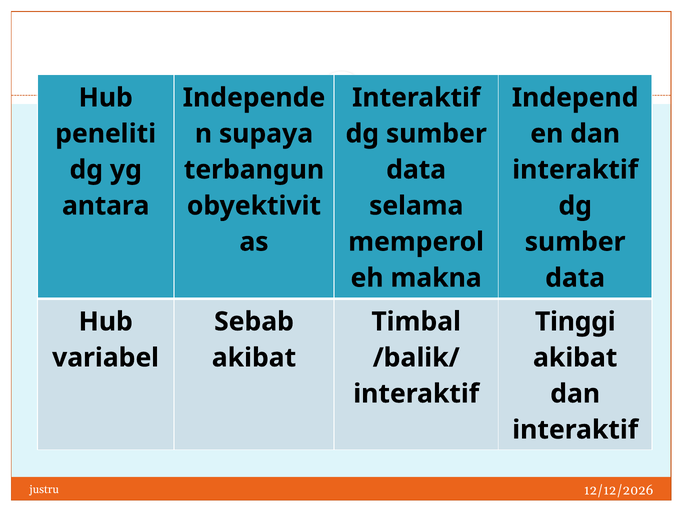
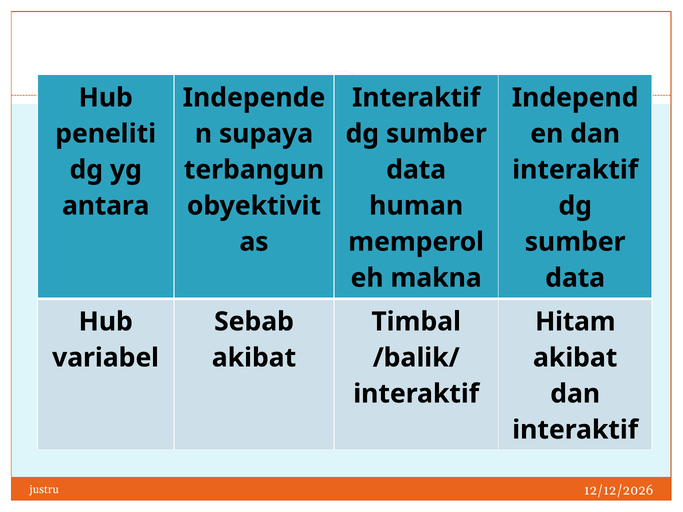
selama: selama -> human (416, 206)
Tinggi: Tinggi -> Hitam (575, 322)
